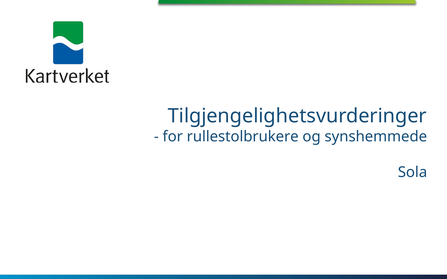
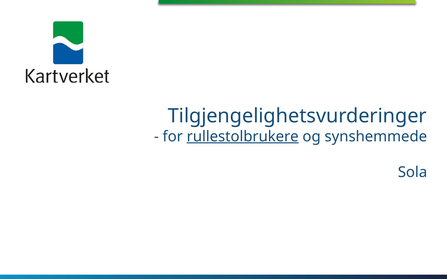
rullestolbrukere underline: none -> present (243, 137)
